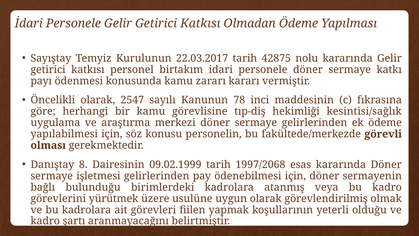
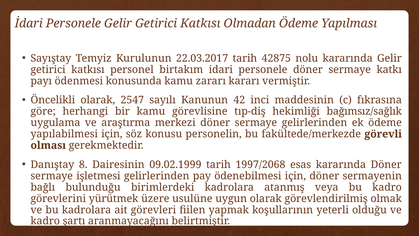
78: 78 -> 42 (239, 100)
kesintisi/sağlık: kesintisi/sağlık -> bağımsız/sağlık (364, 111)
